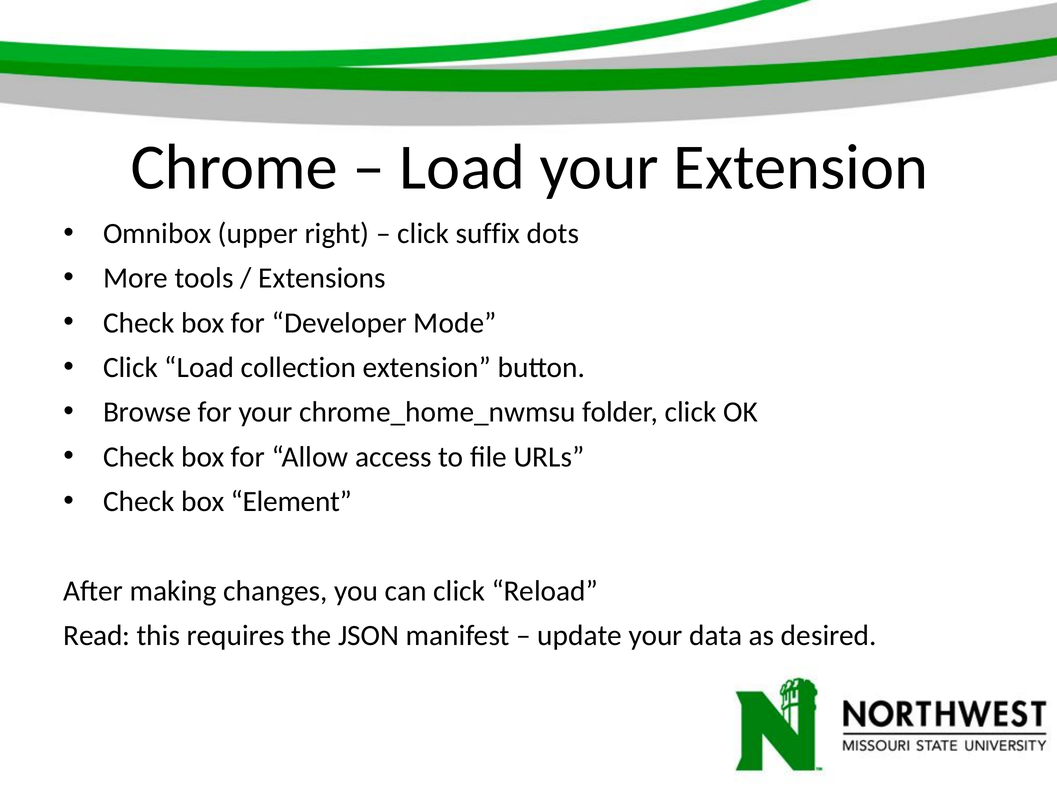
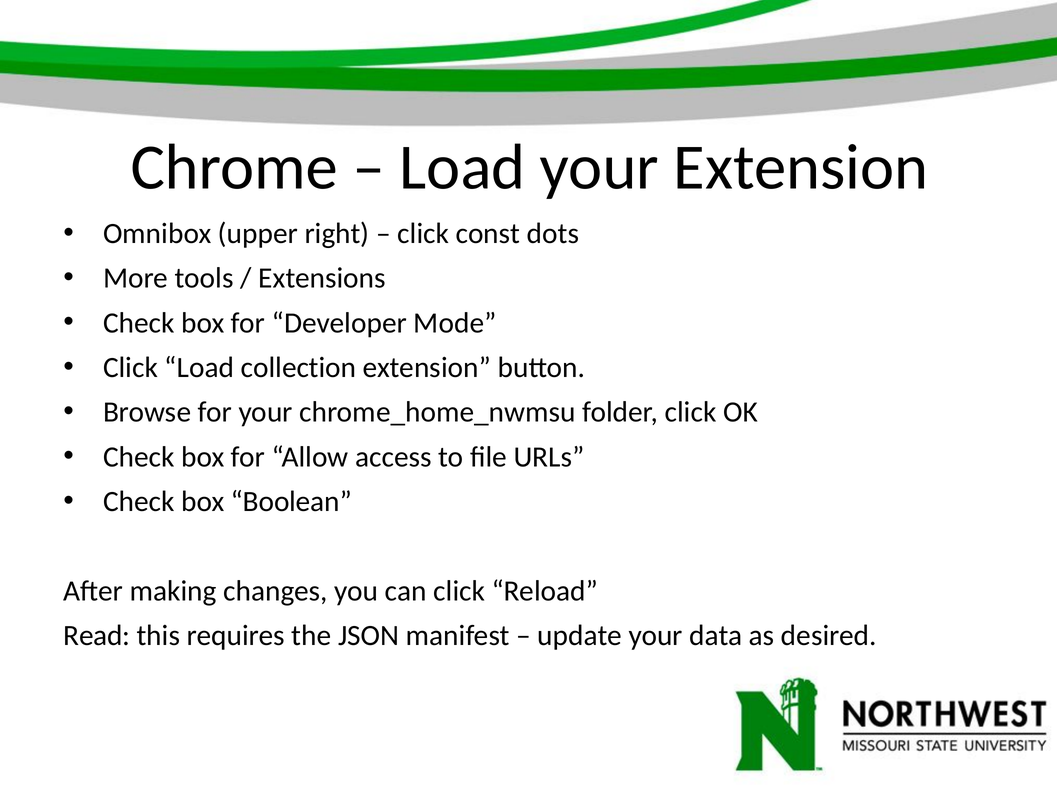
suffix: suffix -> const (488, 233)
Element: Element -> Boolean (291, 501)
